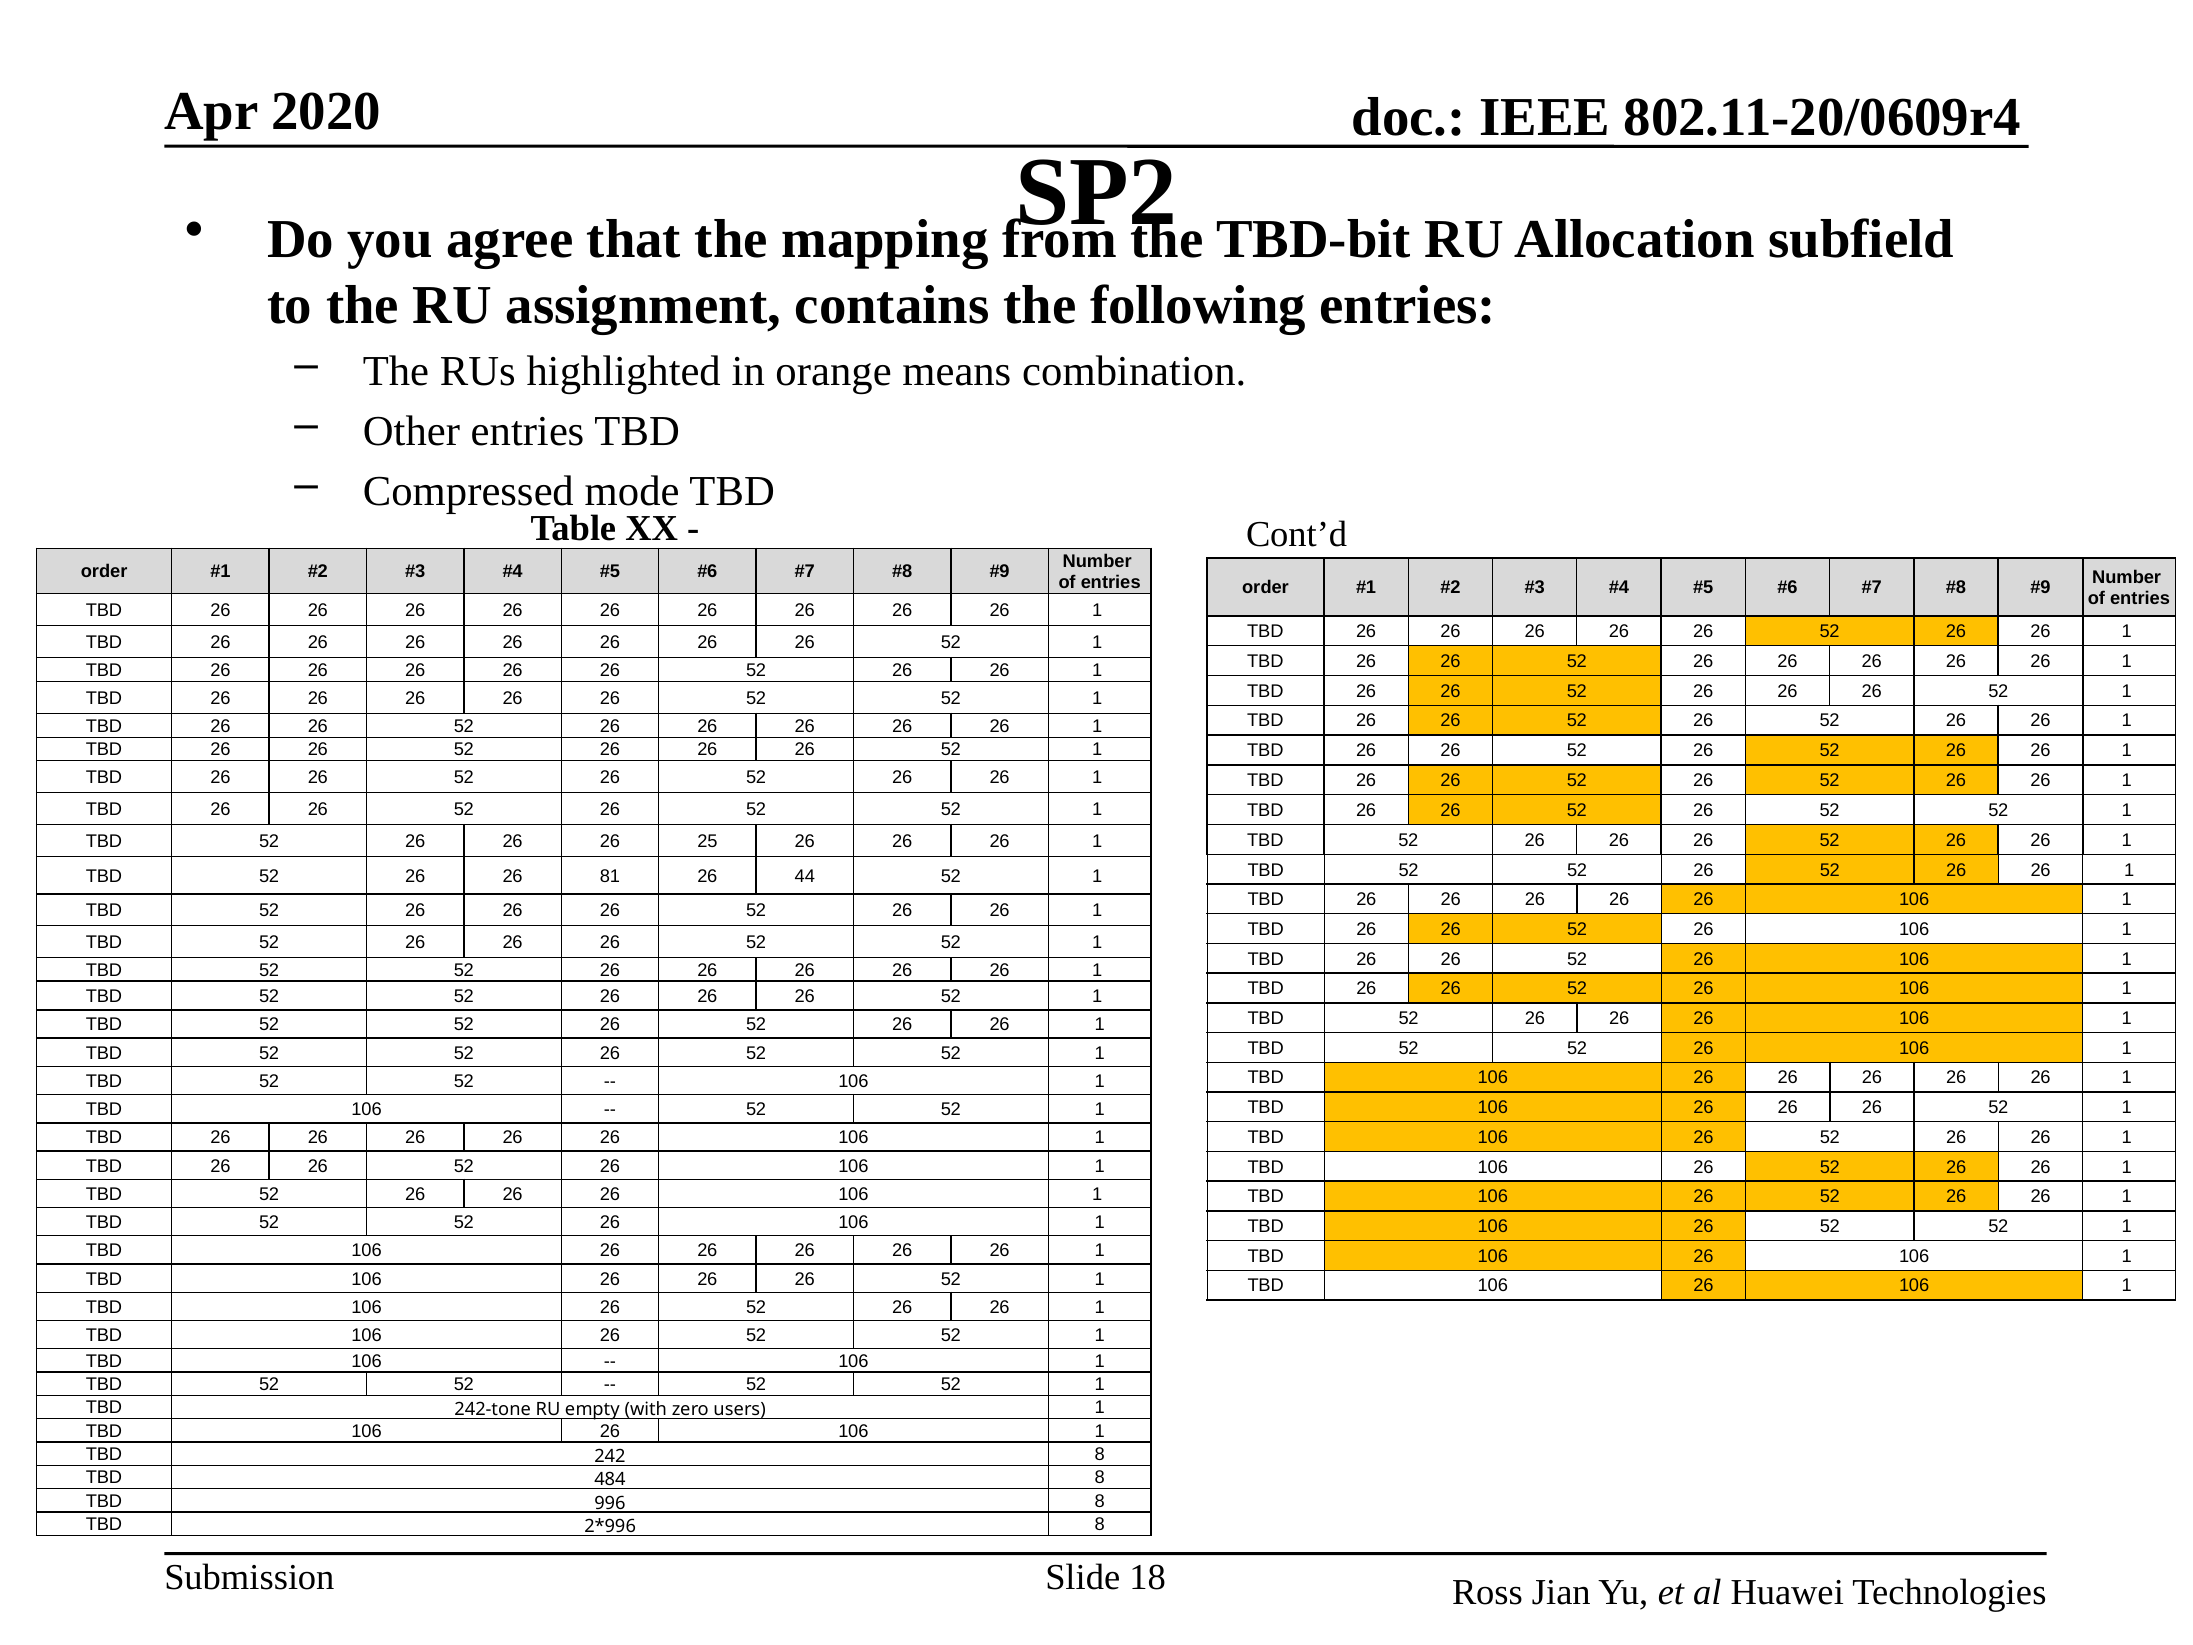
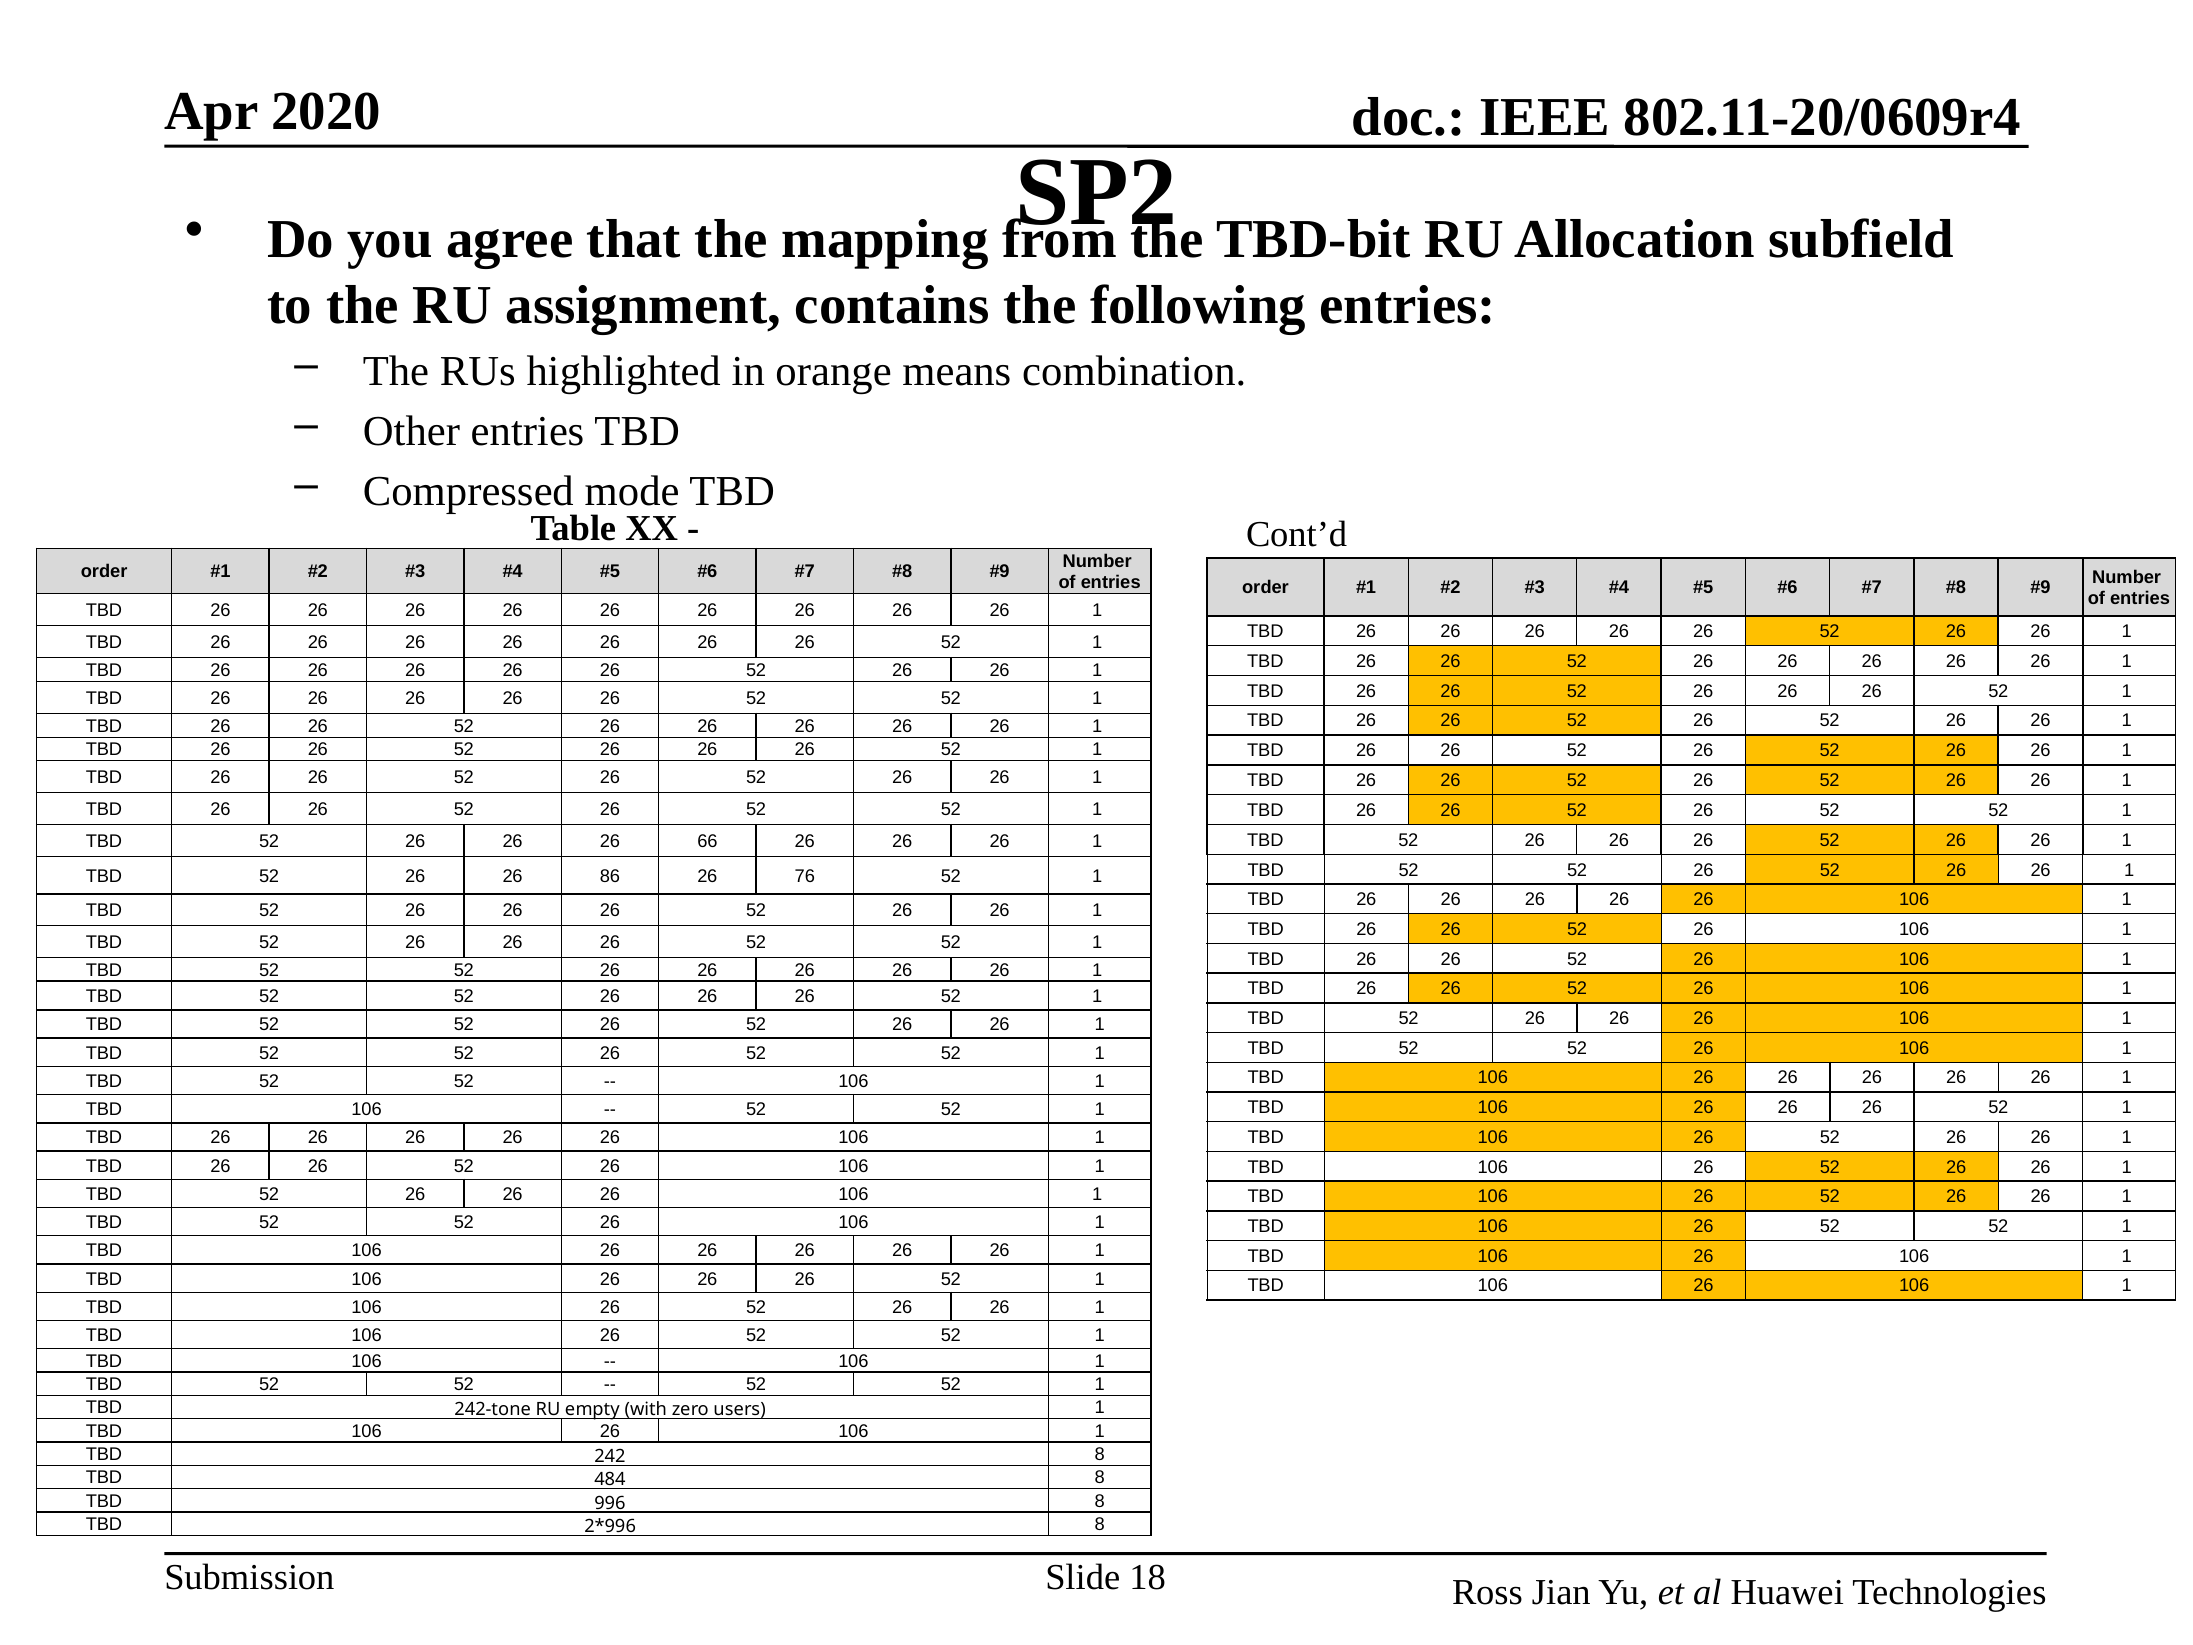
25: 25 -> 66 (707, 841)
81: 81 -> 86 (610, 876)
44: 44 -> 76 (805, 876)
